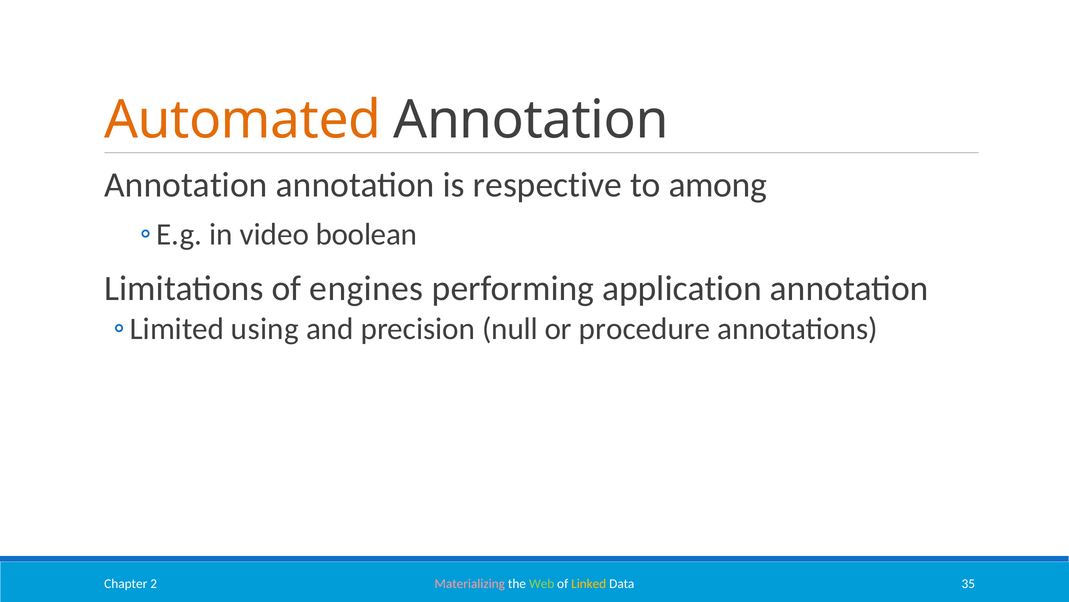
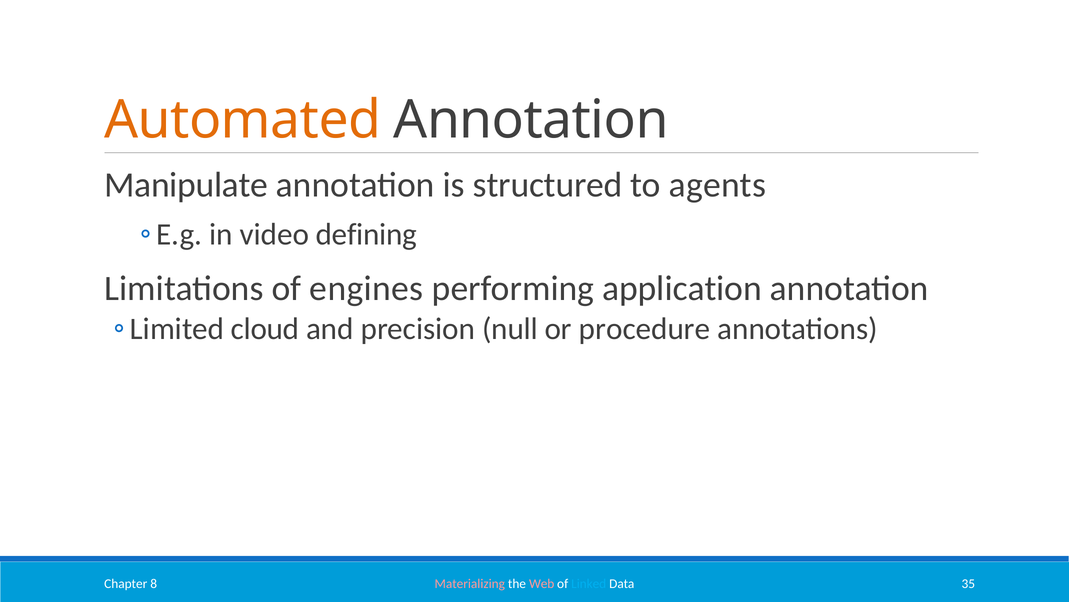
Annotation: Annotation -> Manipulate (186, 185)
respective: respective -> structured (548, 185)
among: among -> agents (717, 185)
boolean: boolean -> defining (366, 234)
using: using -> cloud (265, 329)
Web colour: light green -> pink (542, 583)
Linked colour: yellow -> light blue (589, 583)
2: 2 -> 8 (154, 583)
